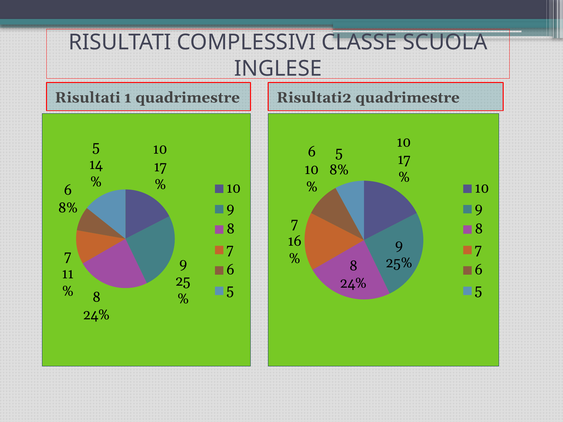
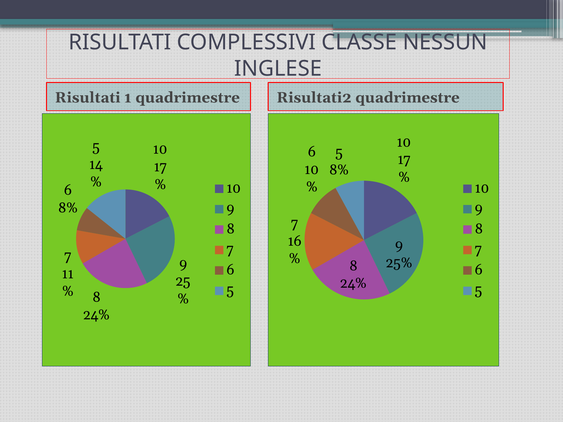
SCUOLA: SCUOLA -> NESSUN (445, 42)
